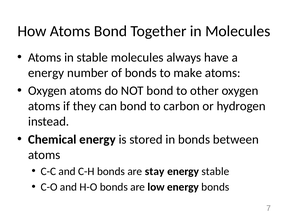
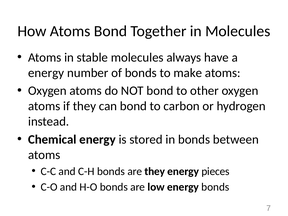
are stay: stay -> they (155, 171)
energy stable: stable -> pieces (215, 171)
